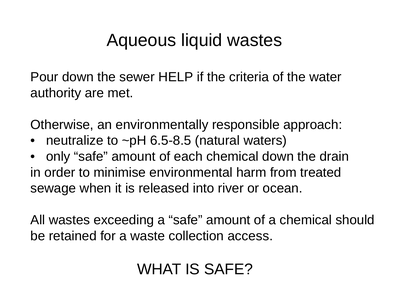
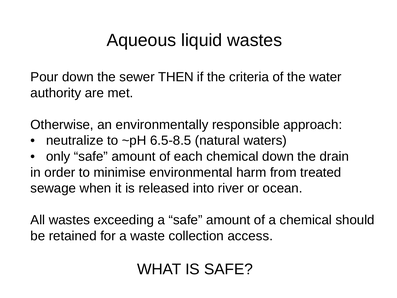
HELP: HELP -> THEN (176, 77)
